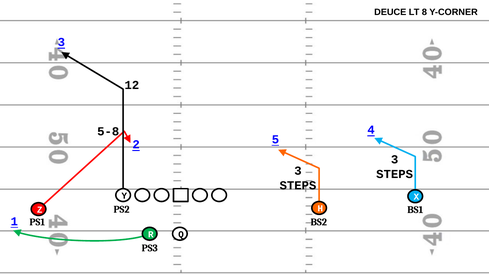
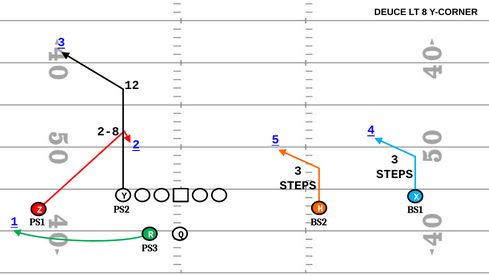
5-8: 5-8 -> 2-8 (108, 132)
